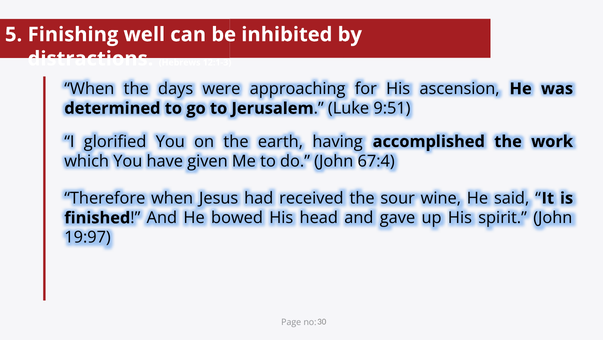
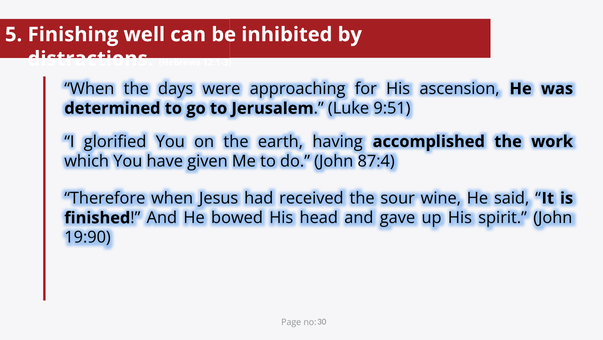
67:4: 67:4 -> 87:4 (376, 161)
19:97: 19:97 -> 19:90 (88, 238)
